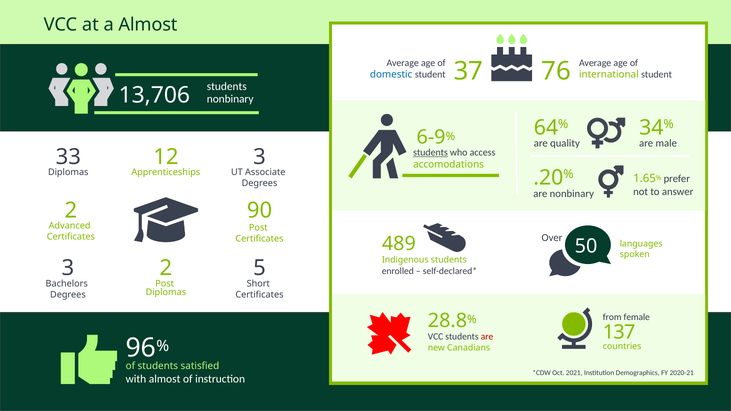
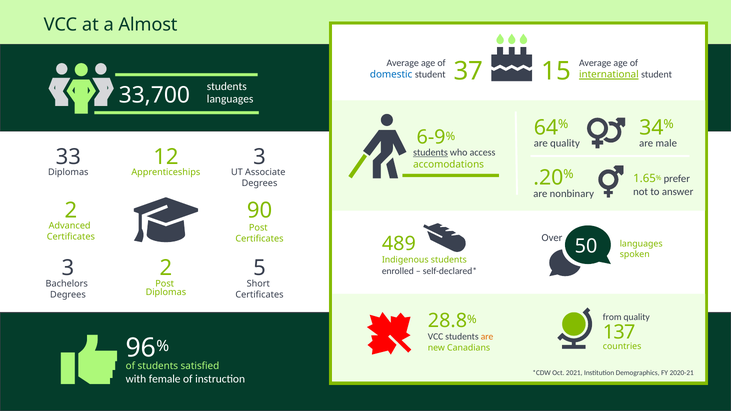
76: 76 -> 15 (556, 71)
international underline: none -> present (609, 75)
13,706: 13,706 -> 33,700 (154, 95)
nonbinary: nonbinary -> languages (230, 99)
from female: female -> quality (637, 317)
are colour: red -> orange (487, 337)
with almost: almost -> female (165, 379)
